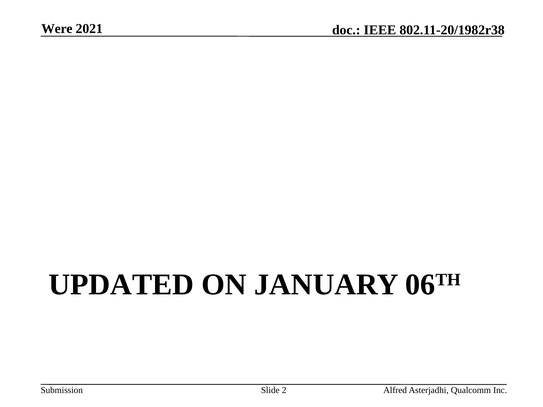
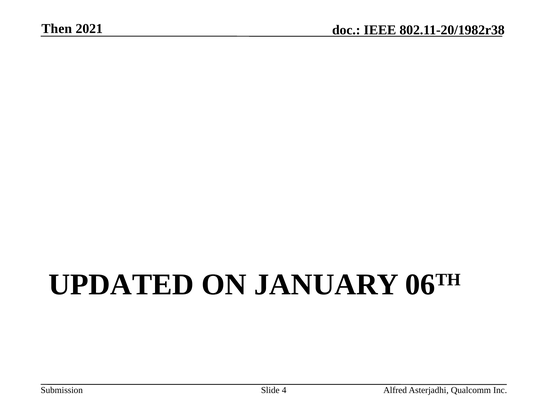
Were: Were -> Then (57, 29)
2: 2 -> 4 (284, 391)
